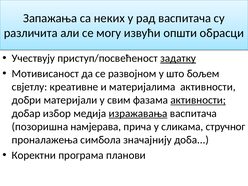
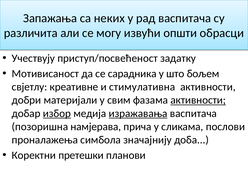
задатку underline: present -> none (178, 58)
развојном: развојном -> сарадника (132, 74)
материјалима: материјалима -> стимулативна (142, 87)
избор underline: none -> present (57, 113)
стручног: стручног -> послови (225, 127)
програма: програма -> претешки (81, 155)
